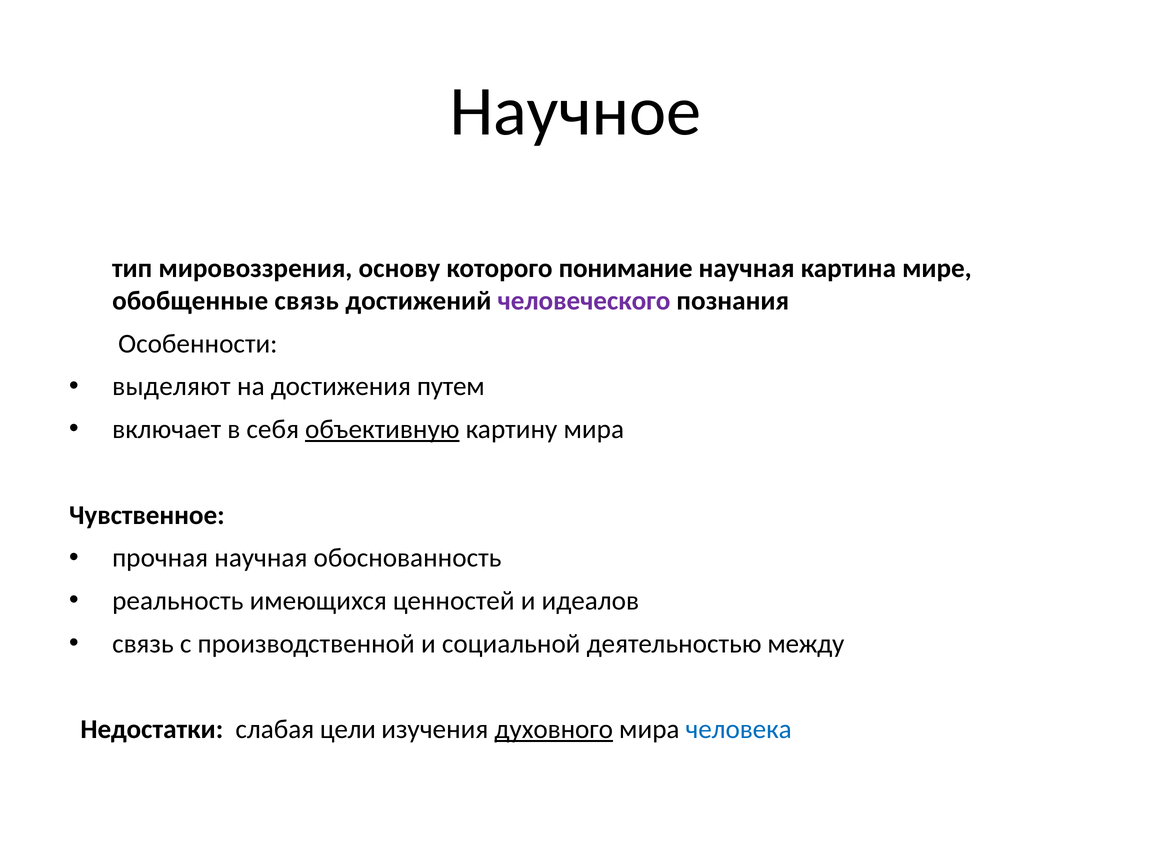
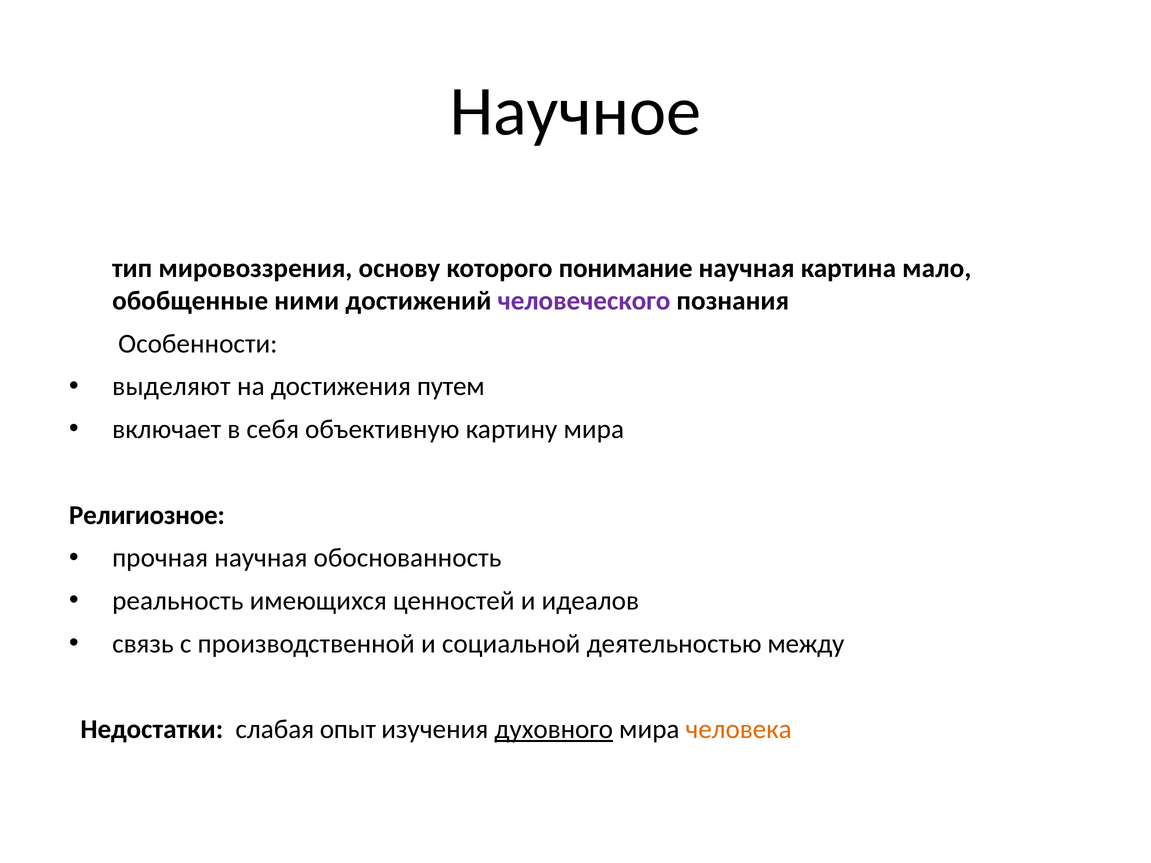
мире: мире -> мало (937, 268)
обобщенные связь: связь -> ними (307, 301)
объективную underline: present -> none (382, 429)
Чувственное: Чувственное -> Религиозное (147, 515)
цели: цели -> опыт (348, 730)
человека colour: blue -> orange (739, 730)
